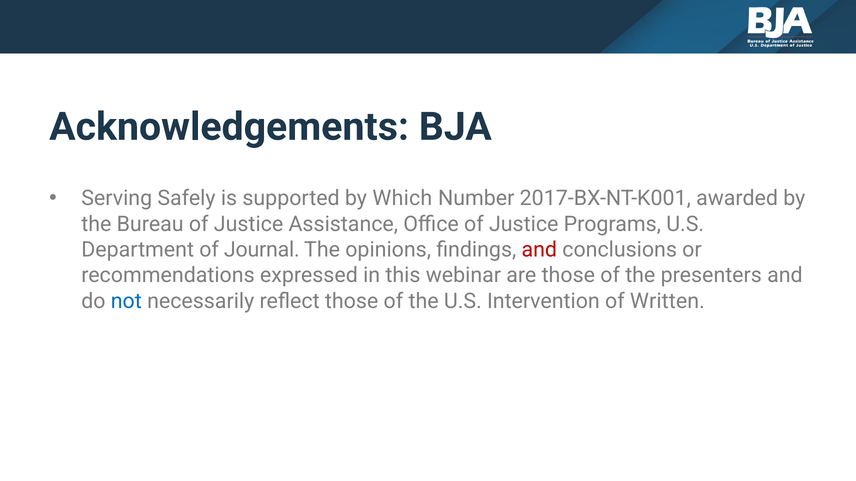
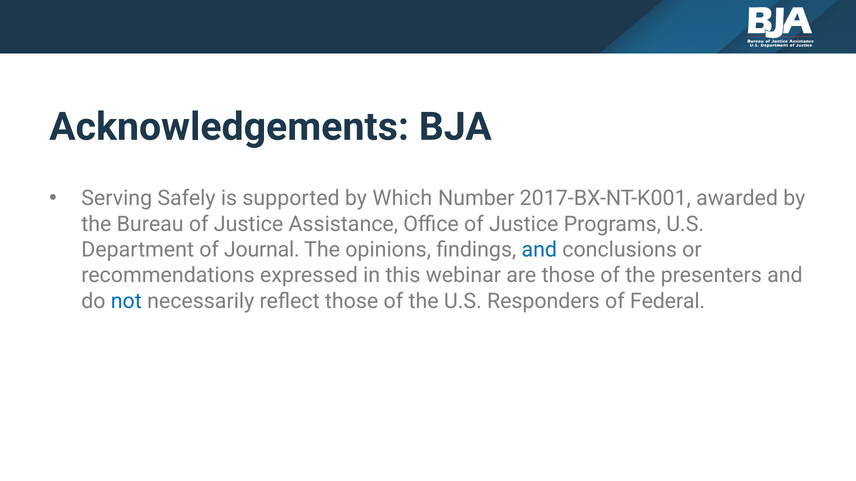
and colour: red -> blue (539, 250)
Intervention: Intervention -> Responders (543, 301)
Written: Written -> Federal (668, 301)
